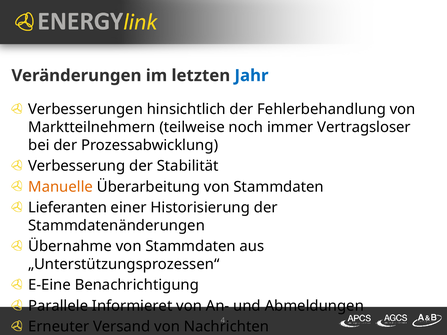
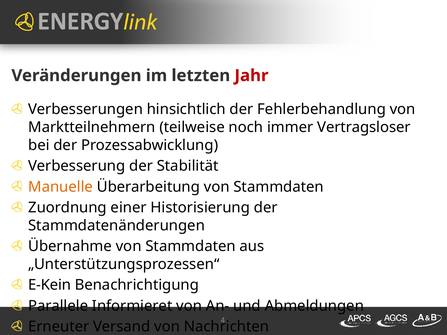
Jahr colour: blue -> red (252, 76)
Lieferanten: Lieferanten -> Zuordnung (67, 208)
E-Eine: E-Eine -> E-Kein (50, 285)
